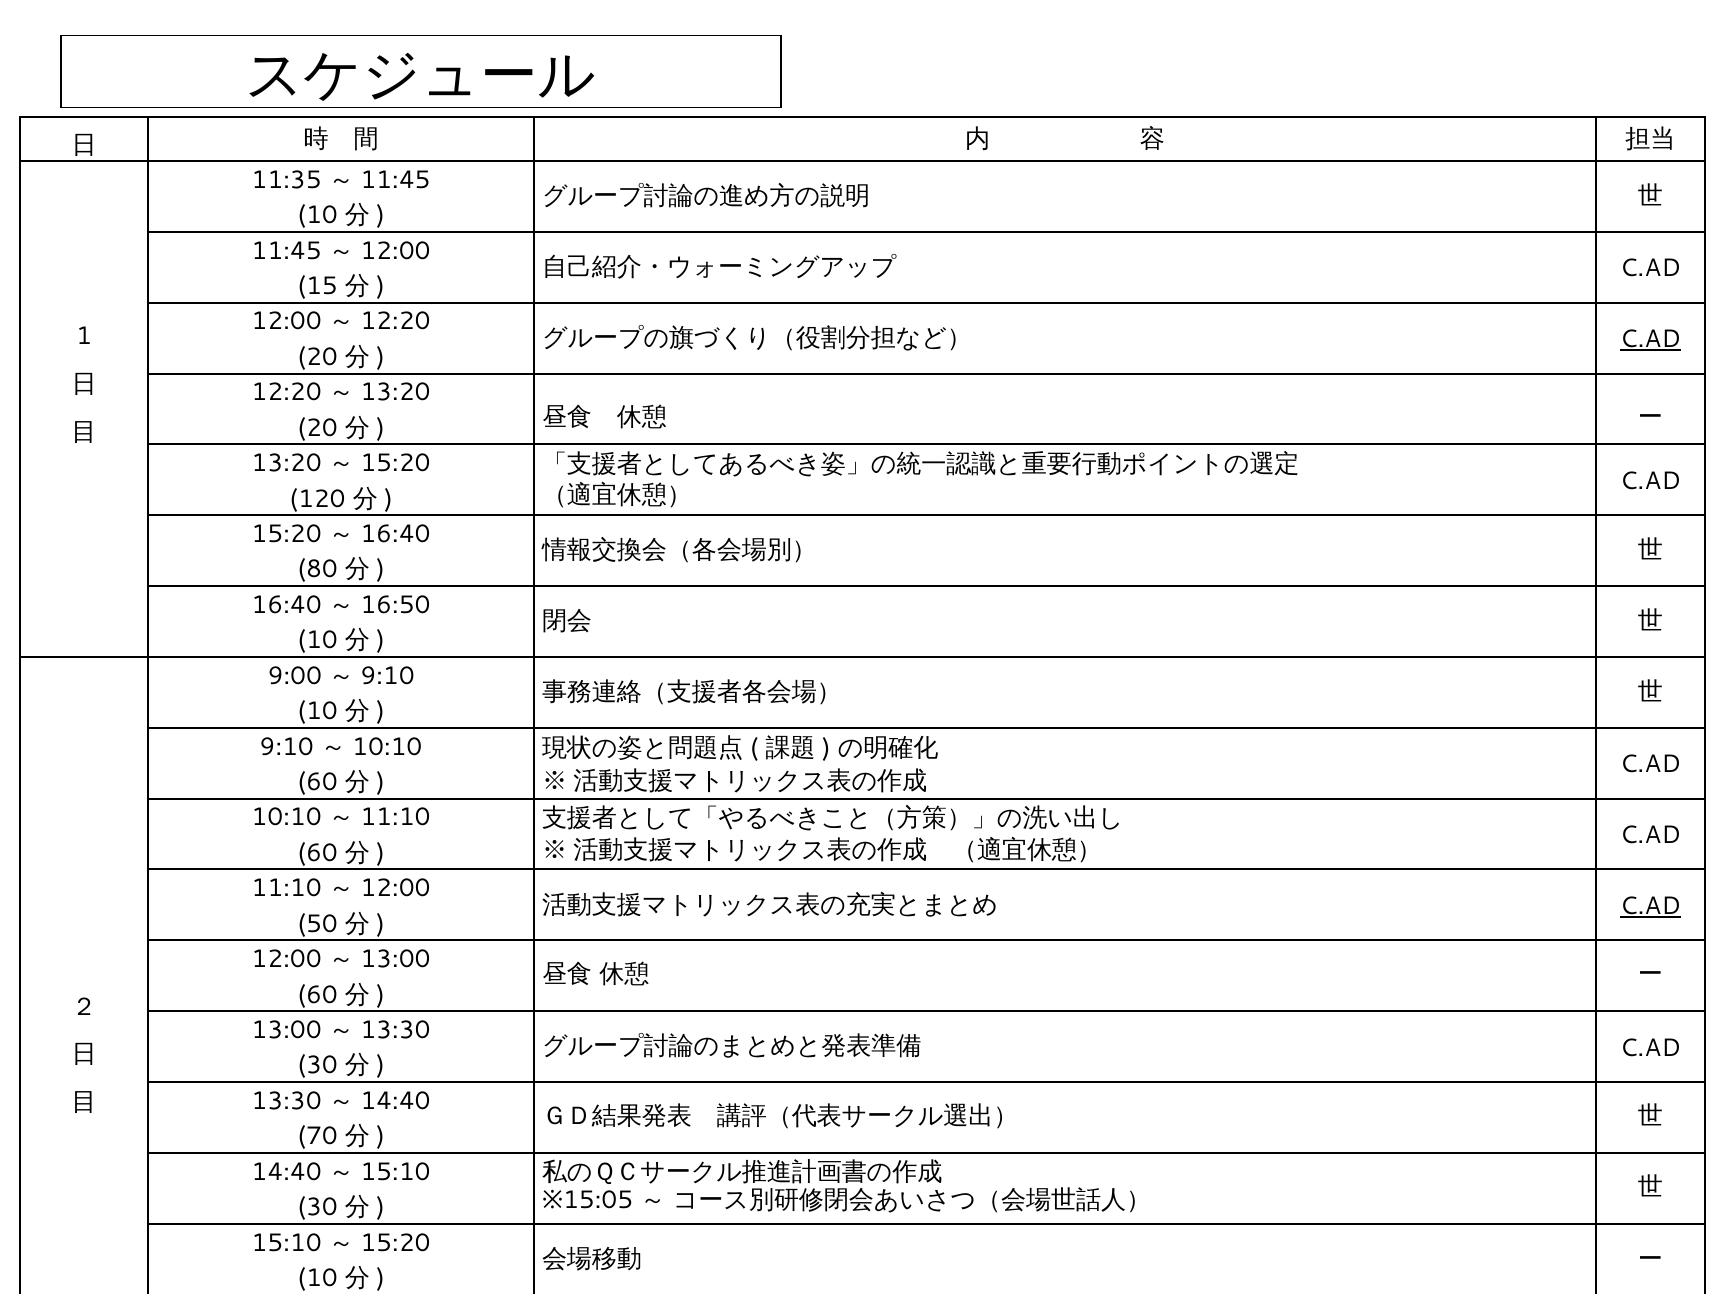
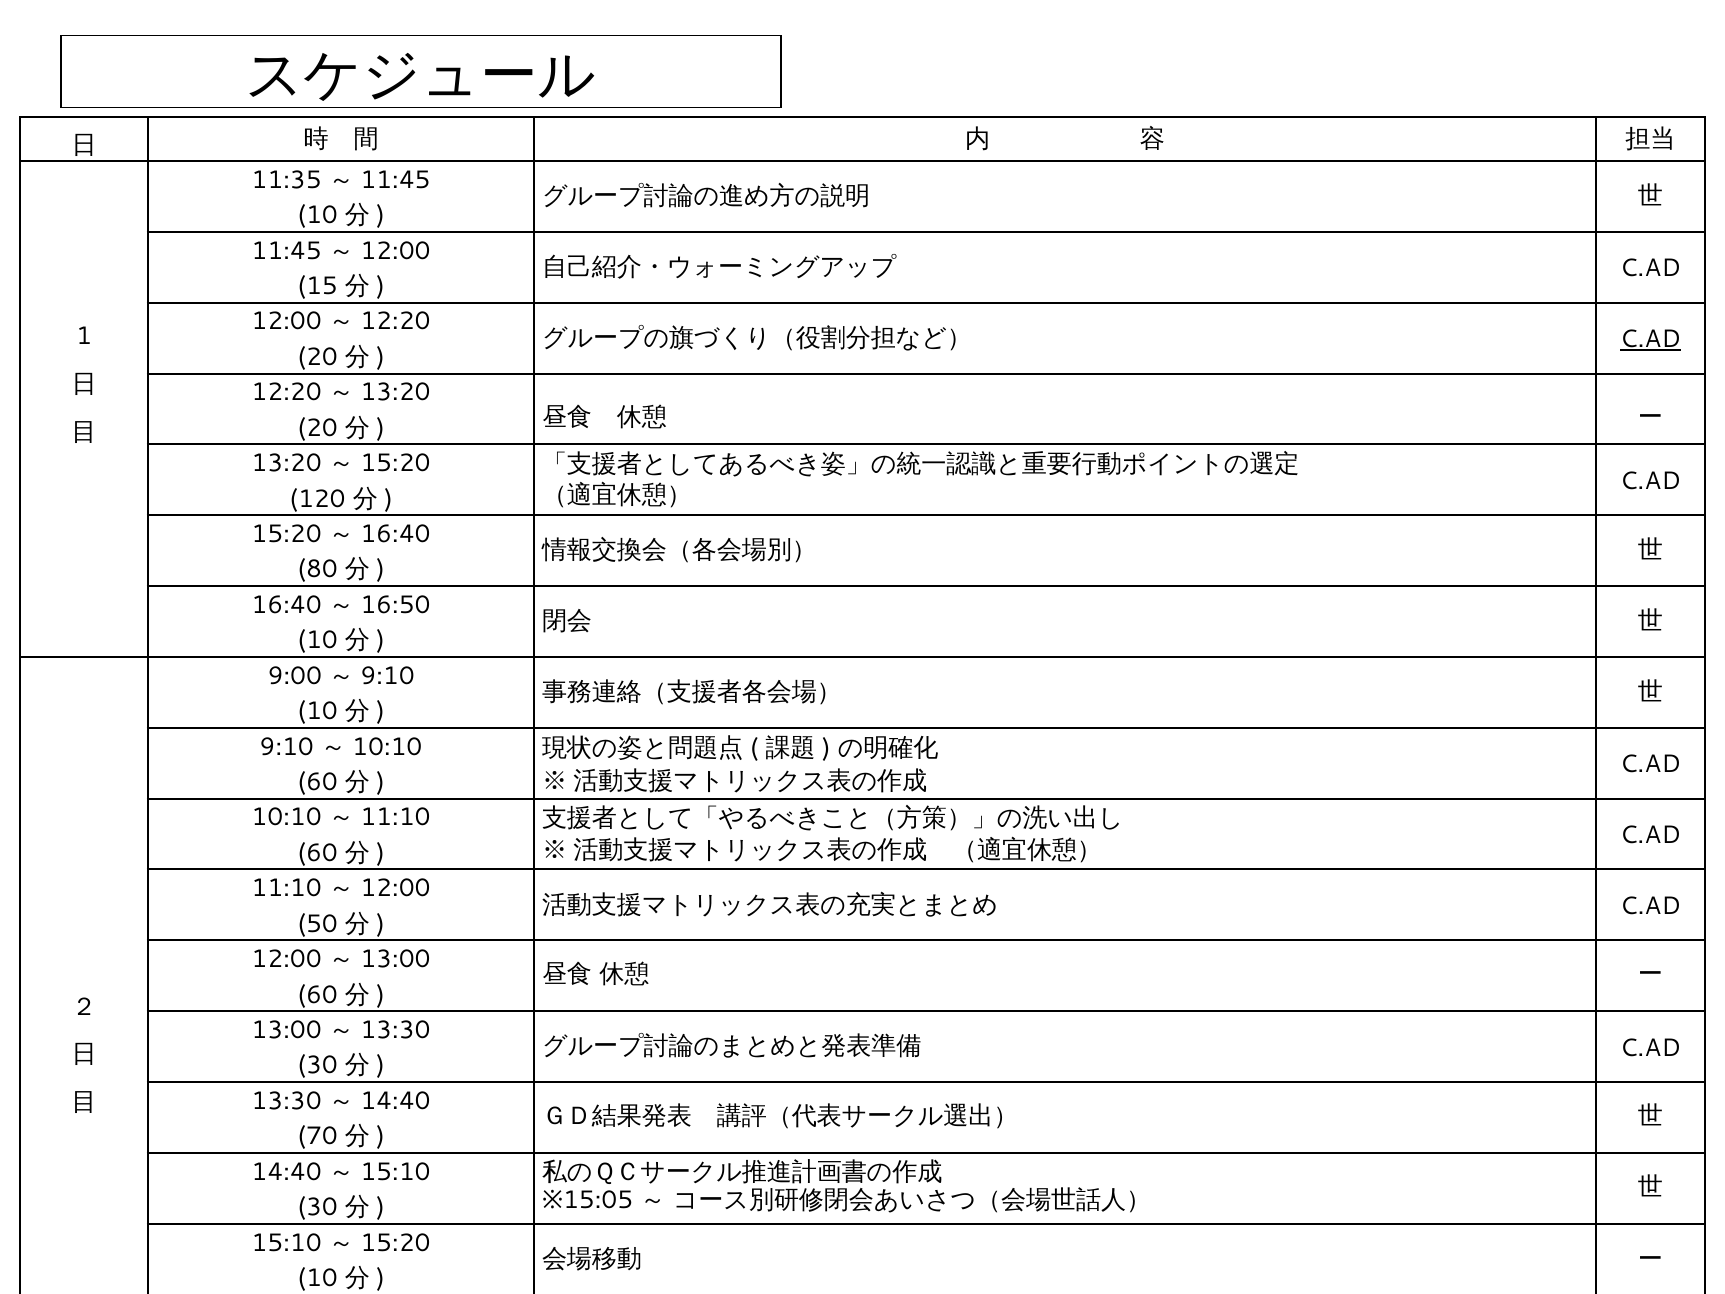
C.AD underline: present -> none (1650, 906)
